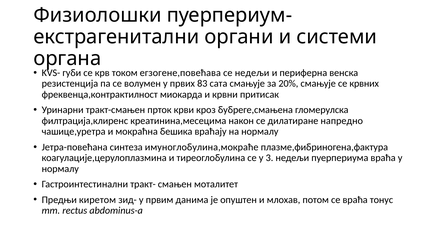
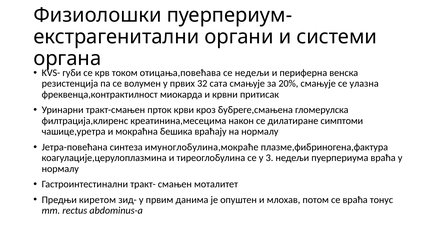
егзогене,повећава: егзогене,повећава -> отицања,повећава (180, 73)
83: 83 -> 32 (202, 84)
крвних: крвних -> улазна (364, 84)
напредно: напредно -> симптоми (342, 121)
